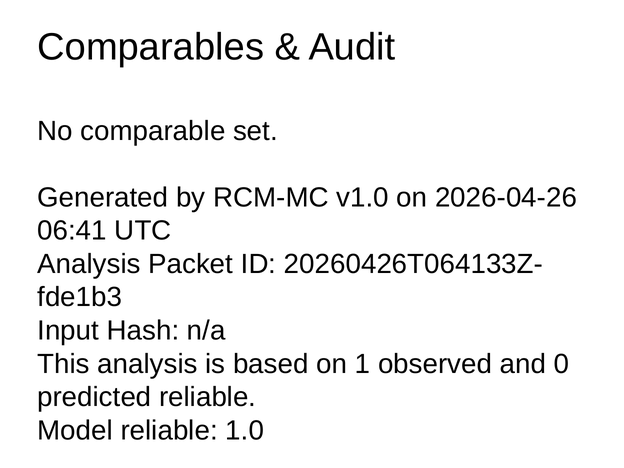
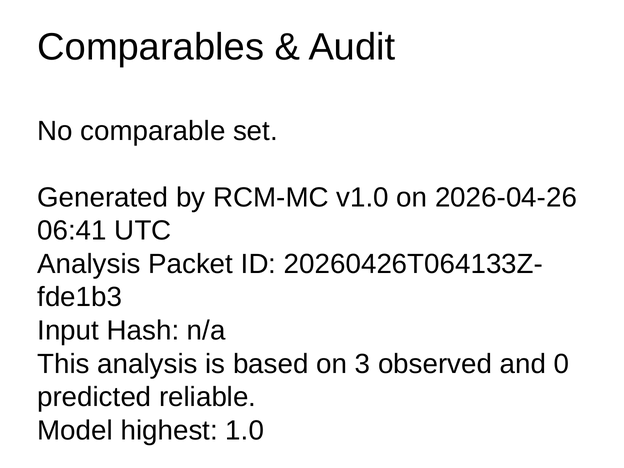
1: 1 -> 3 (363, 364)
Model reliable: reliable -> highest (169, 430)
